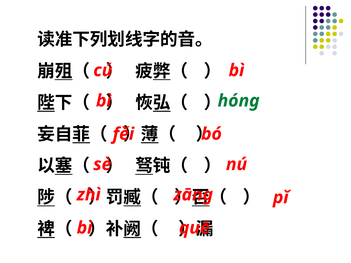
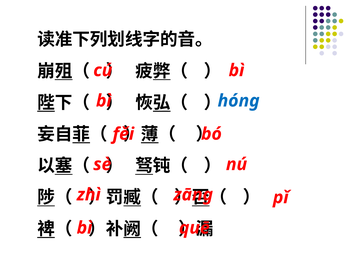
hóng colour: green -> blue (239, 101)
